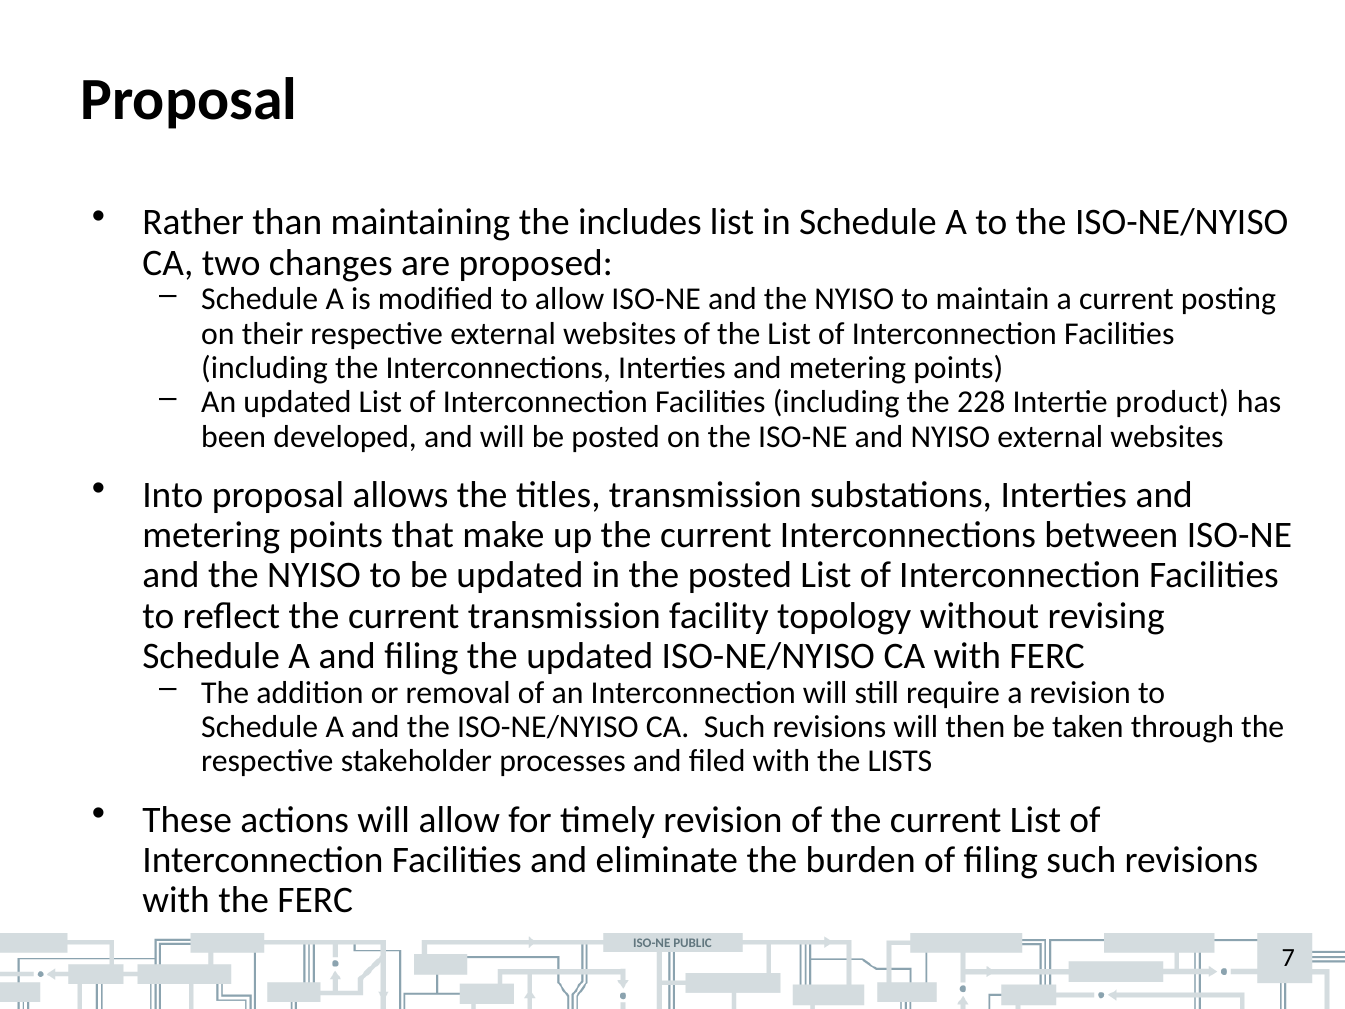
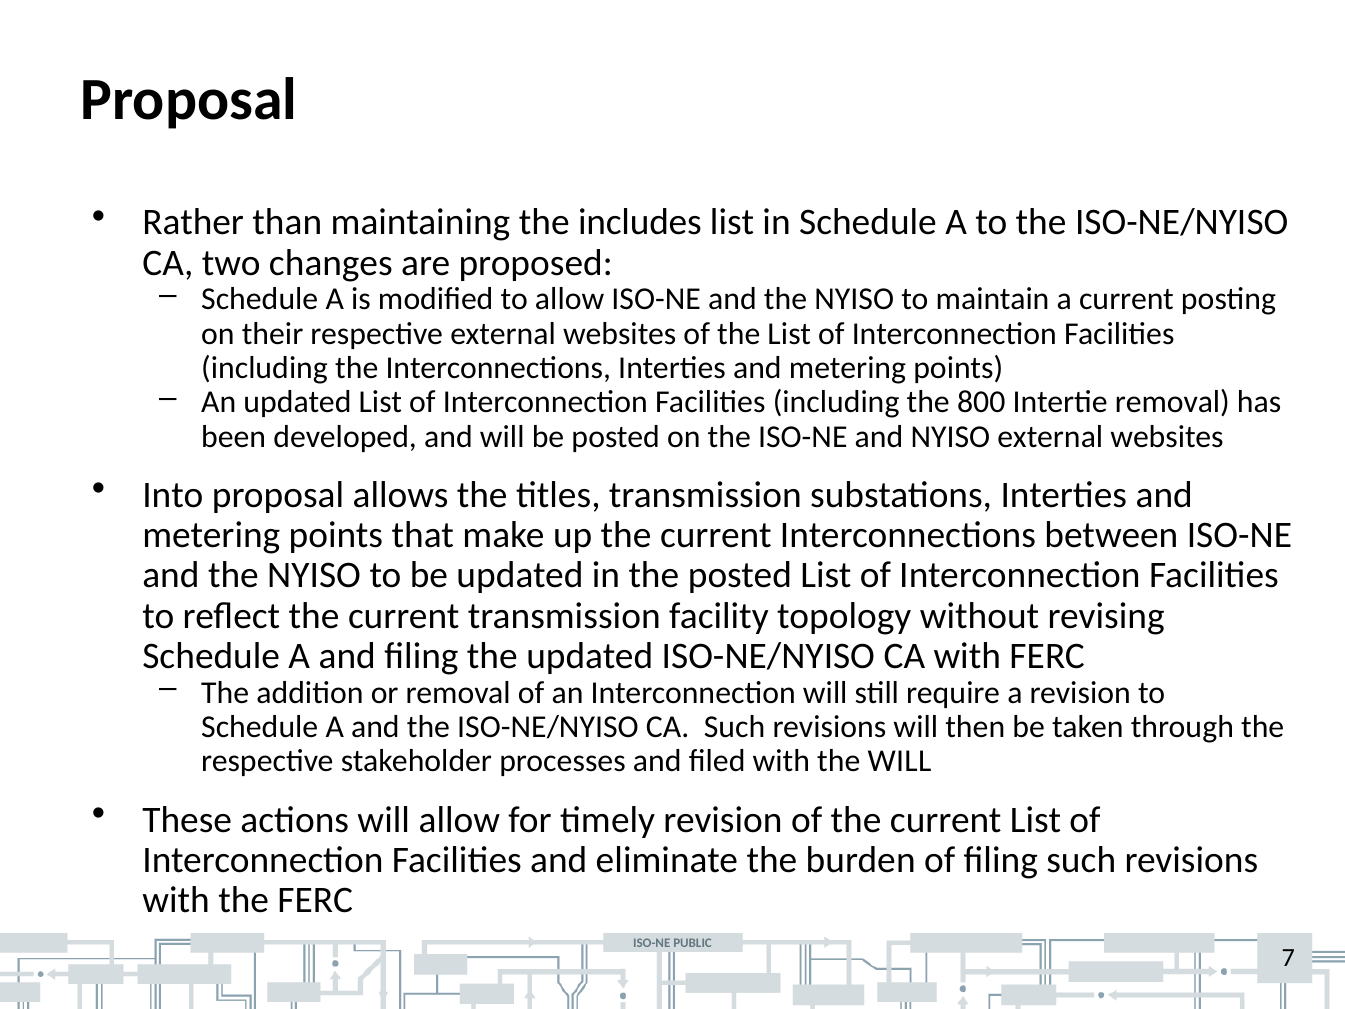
228: 228 -> 800 (981, 402)
Intertie product: product -> removal (1172, 402)
the LISTS: LISTS -> WILL (900, 761)
